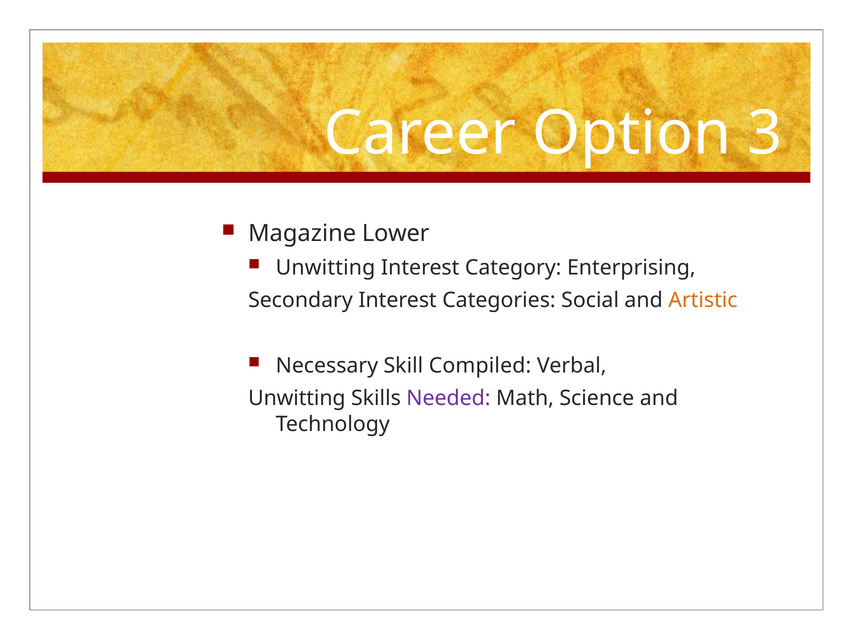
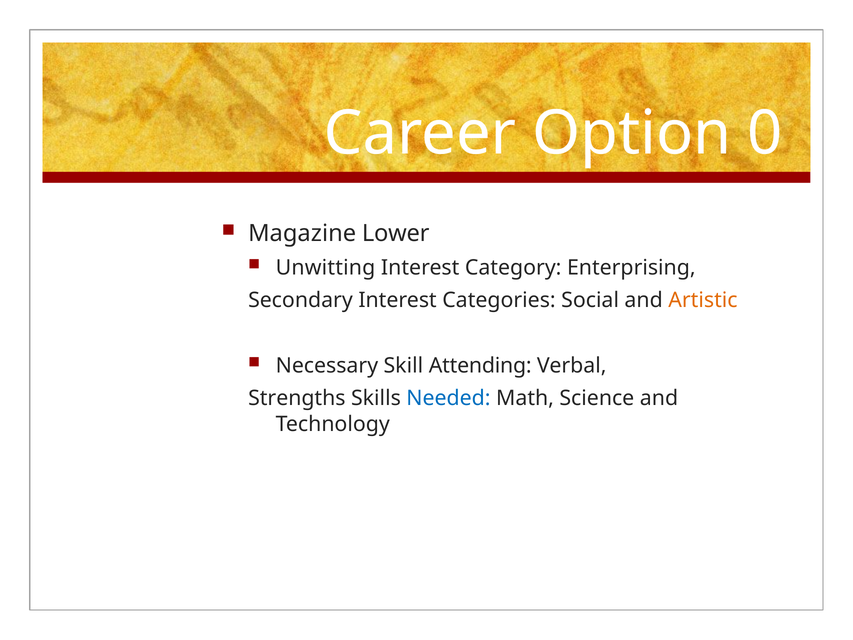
3: 3 -> 0 (765, 133)
Compiled: Compiled -> Attending (480, 365)
Unwitting: Unwitting -> Strengths (297, 398)
Needed colour: purple -> blue (448, 398)
